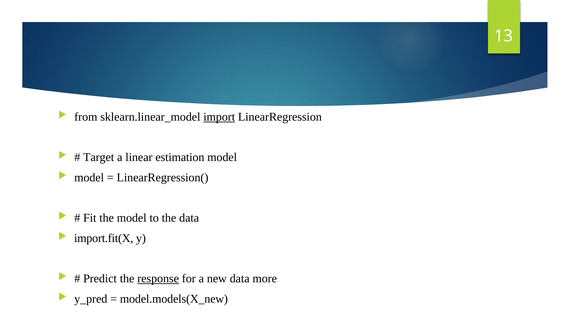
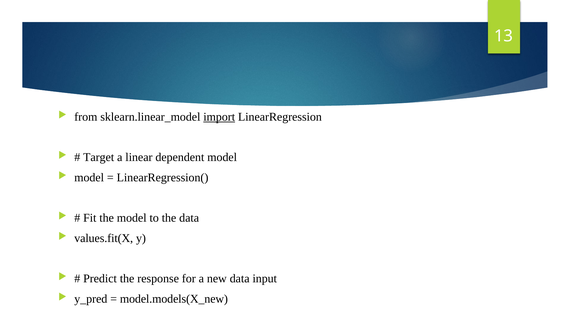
estimation: estimation -> dependent (180, 157)
import.fit(X: import.fit(X -> values.fit(X (104, 238)
response underline: present -> none (158, 278)
more: more -> input (265, 278)
